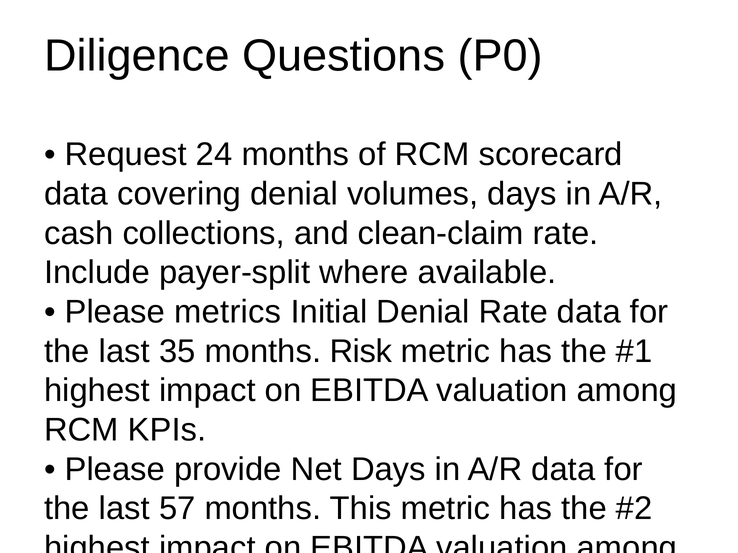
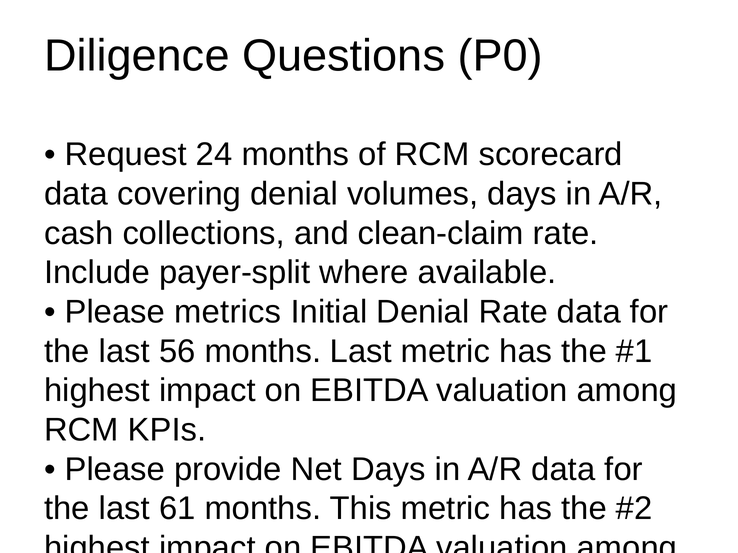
35: 35 -> 56 (177, 352)
months Risk: Risk -> Last (361, 352)
57: 57 -> 61 (177, 509)
